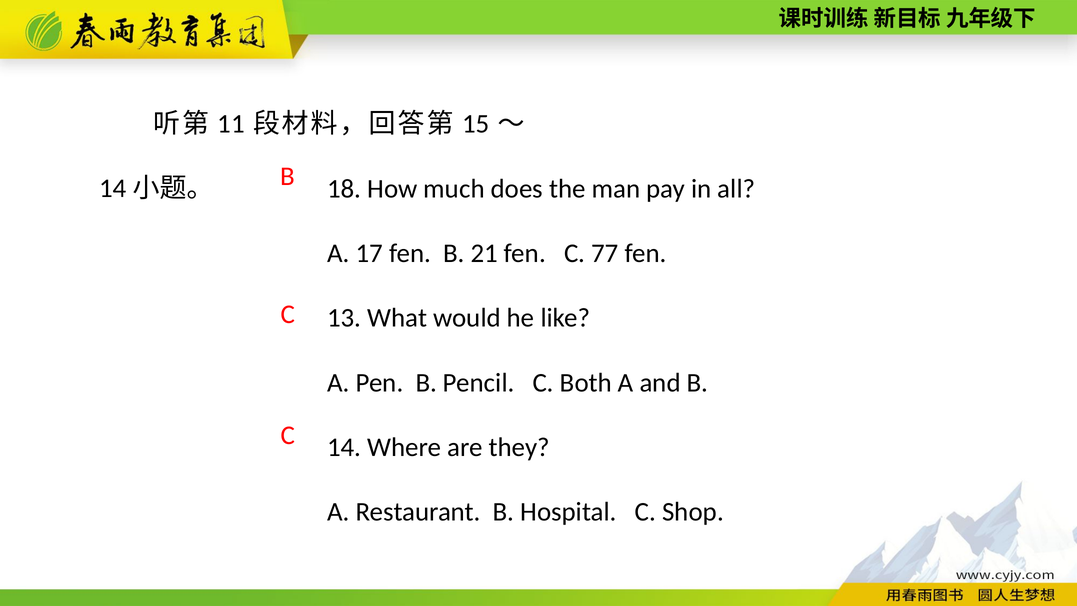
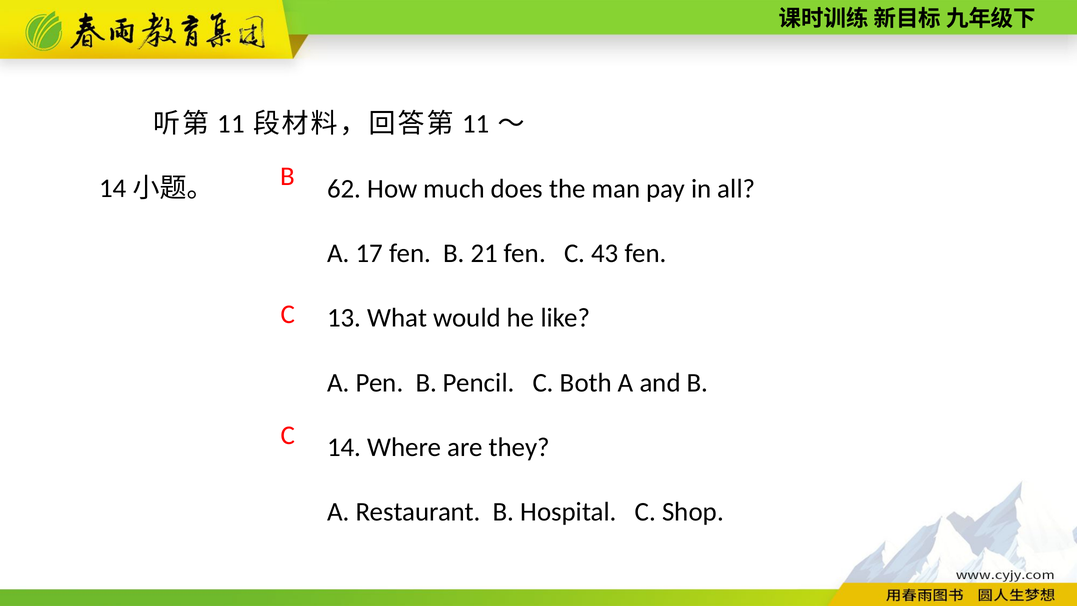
15: 15 -> 11 (476, 124)
18: 18 -> 62 (344, 189)
77: 77 -> 43 (605, 253)
